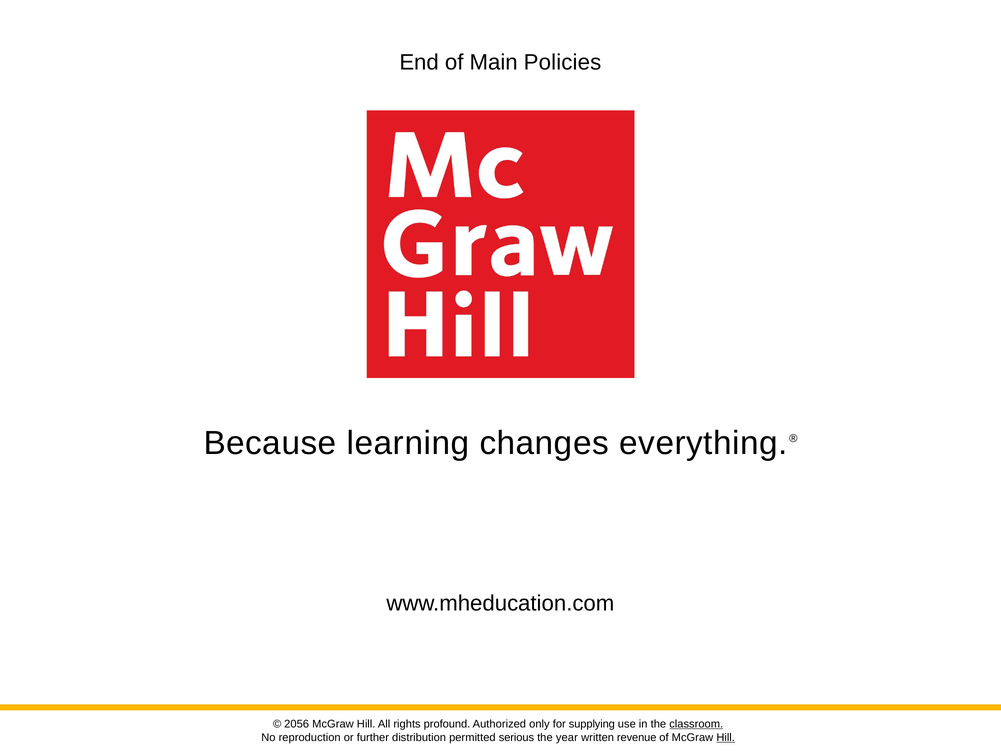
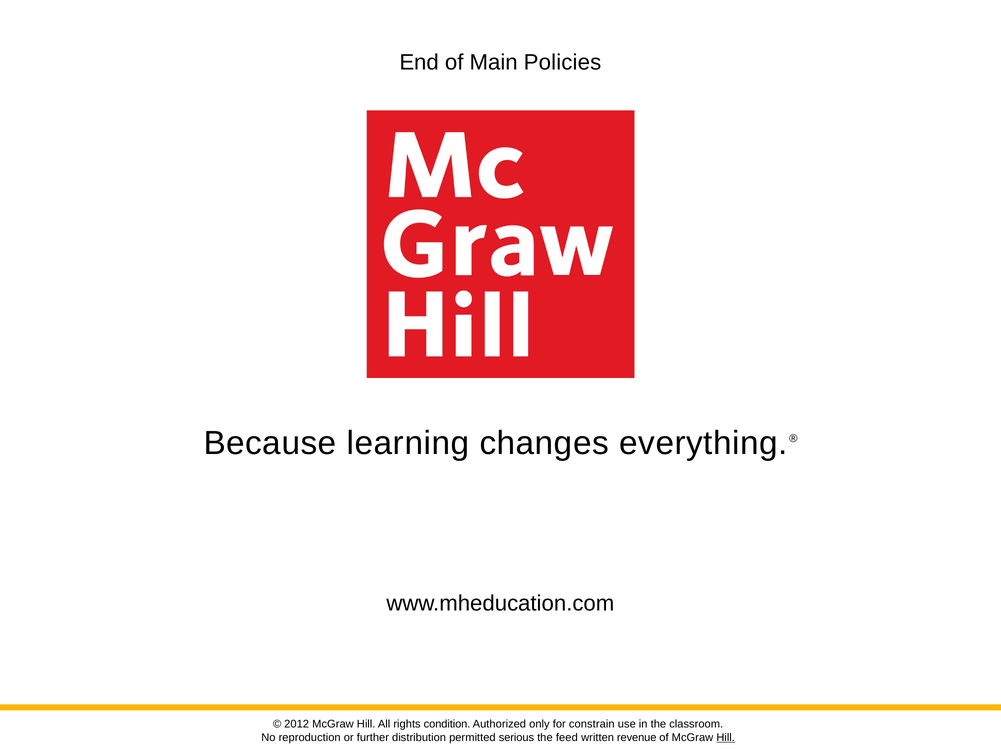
2056: 2056 -> 2012 (297, 724)
profound: profound -> condition (447, 724)
supplying: supplying -> constrain (592, 724)
classroom underline: present -> none (696, 724)
year: year -> feed (567, 737)
